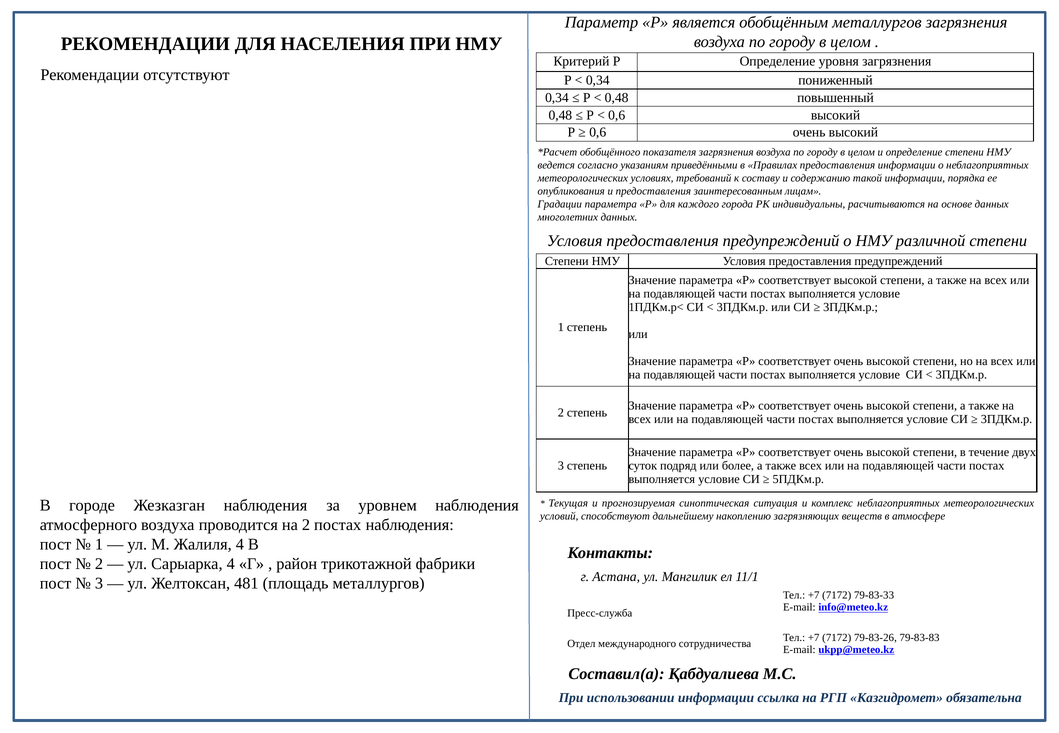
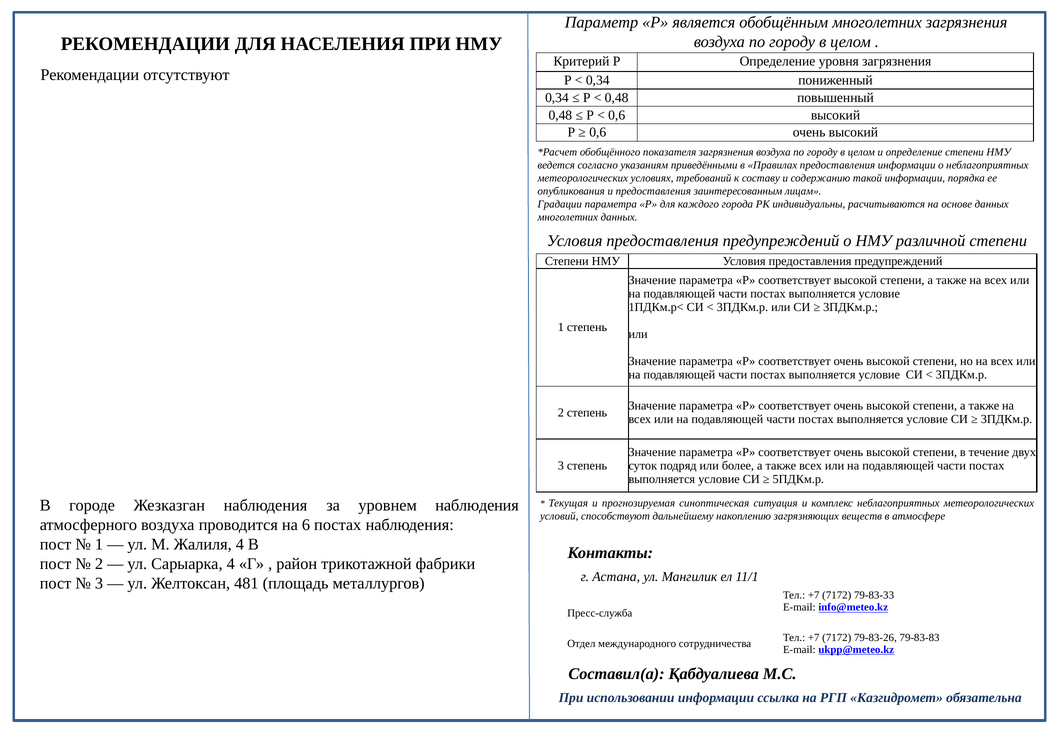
обобщённым металлургов: металлургов -> многолетних (877, 22)
на 2: 2 -> 6 (306, 525)
